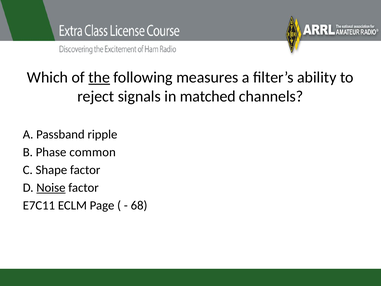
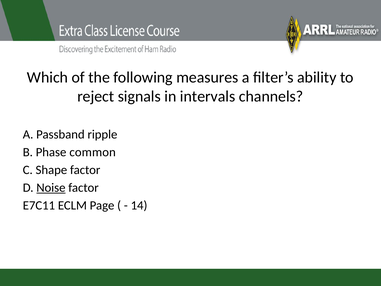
the underline: present -> none (99, 77)
matched: matched -> intervals (208, 96)
68: 68 -> 14 (139, 205)
